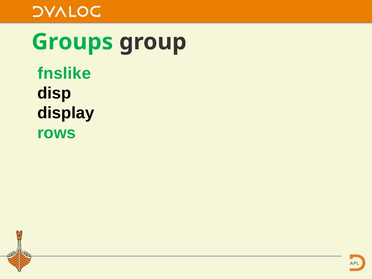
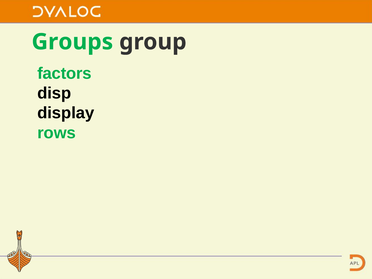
fnslike: fnslike -> factors (64, 73)
